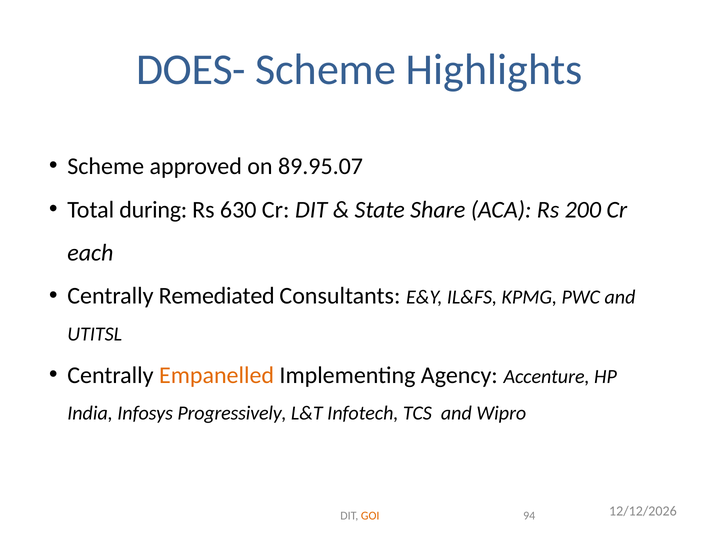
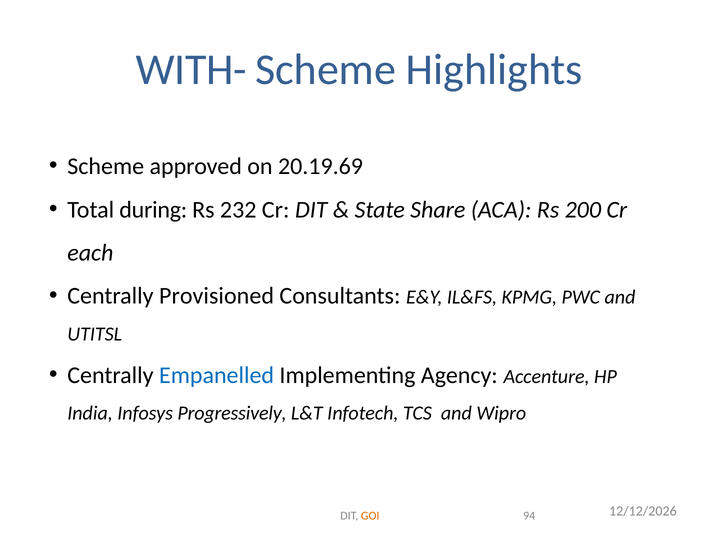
DOES-: DOES- -> WITH- (191, 70)
89.95.07: 89.95.07 -> 20.19.69 (321, 166)
630: 630 -> 232 (238, 210)
Remediated: Remediated -> Provisioned (217, 296)
Empanelled colour: orange -> blue (217, 375)
